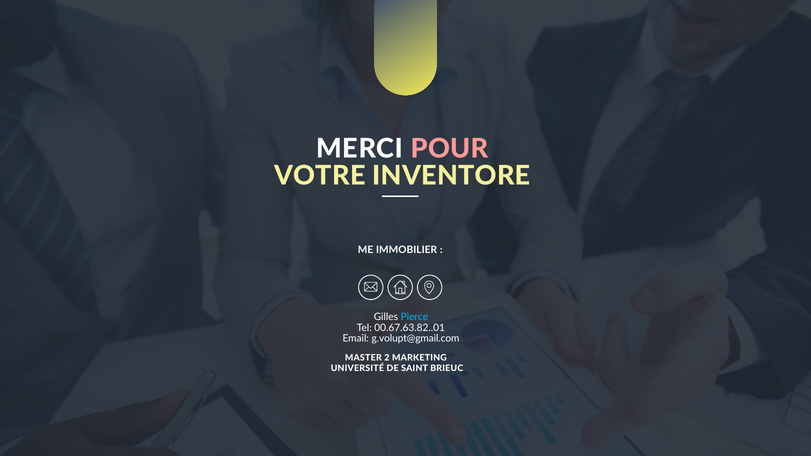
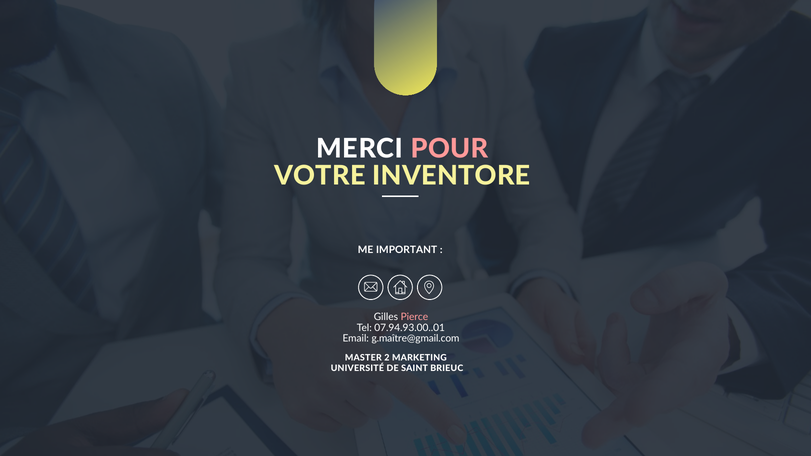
IMMOBILIER: IMMOBILIER -> IMPORTANT (407, 250)
Pierce colour: light blue -> pink (414, 317)
00.67.63.82..01: 00.67.63.82..01 -> 07.94.93.00..01 (410, 328)
g.volupt@gmail.com: g.volupt@gmail.com -> g.maître@gmail.com (415, 339)
